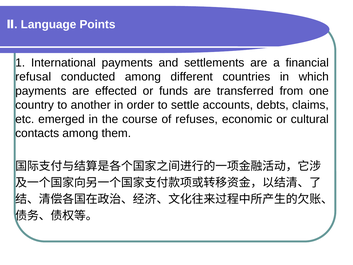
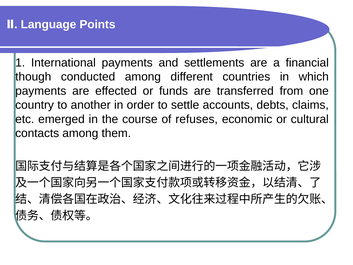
refusal: refusal -> though (33, 77)
